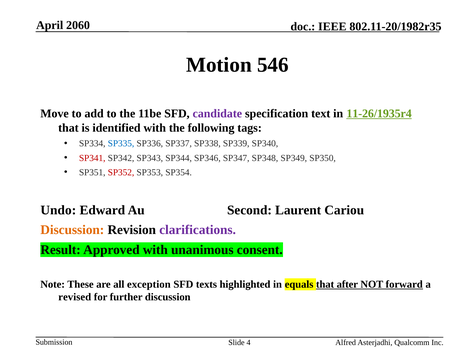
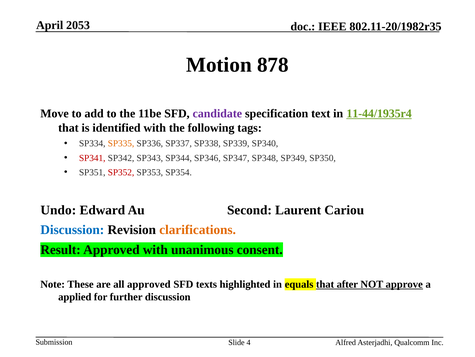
2060: 2060 -> 2053 (78, 25)
546: 546 -> 878 (273, 65)
11-26/1935r4: 11-26/1935r4 -> 11-44/1935r4 (379, 113)
SP335 colour: blue -> orange (121, 143)
Discussion colour: orange -> blue (72, 229)
clarifications colour: purple -> orange (198, 229)
all exception: exception -> approved (149, 284)
forward: forward -> approve (404, 284)
revised: revised -> applied (75, 296)
